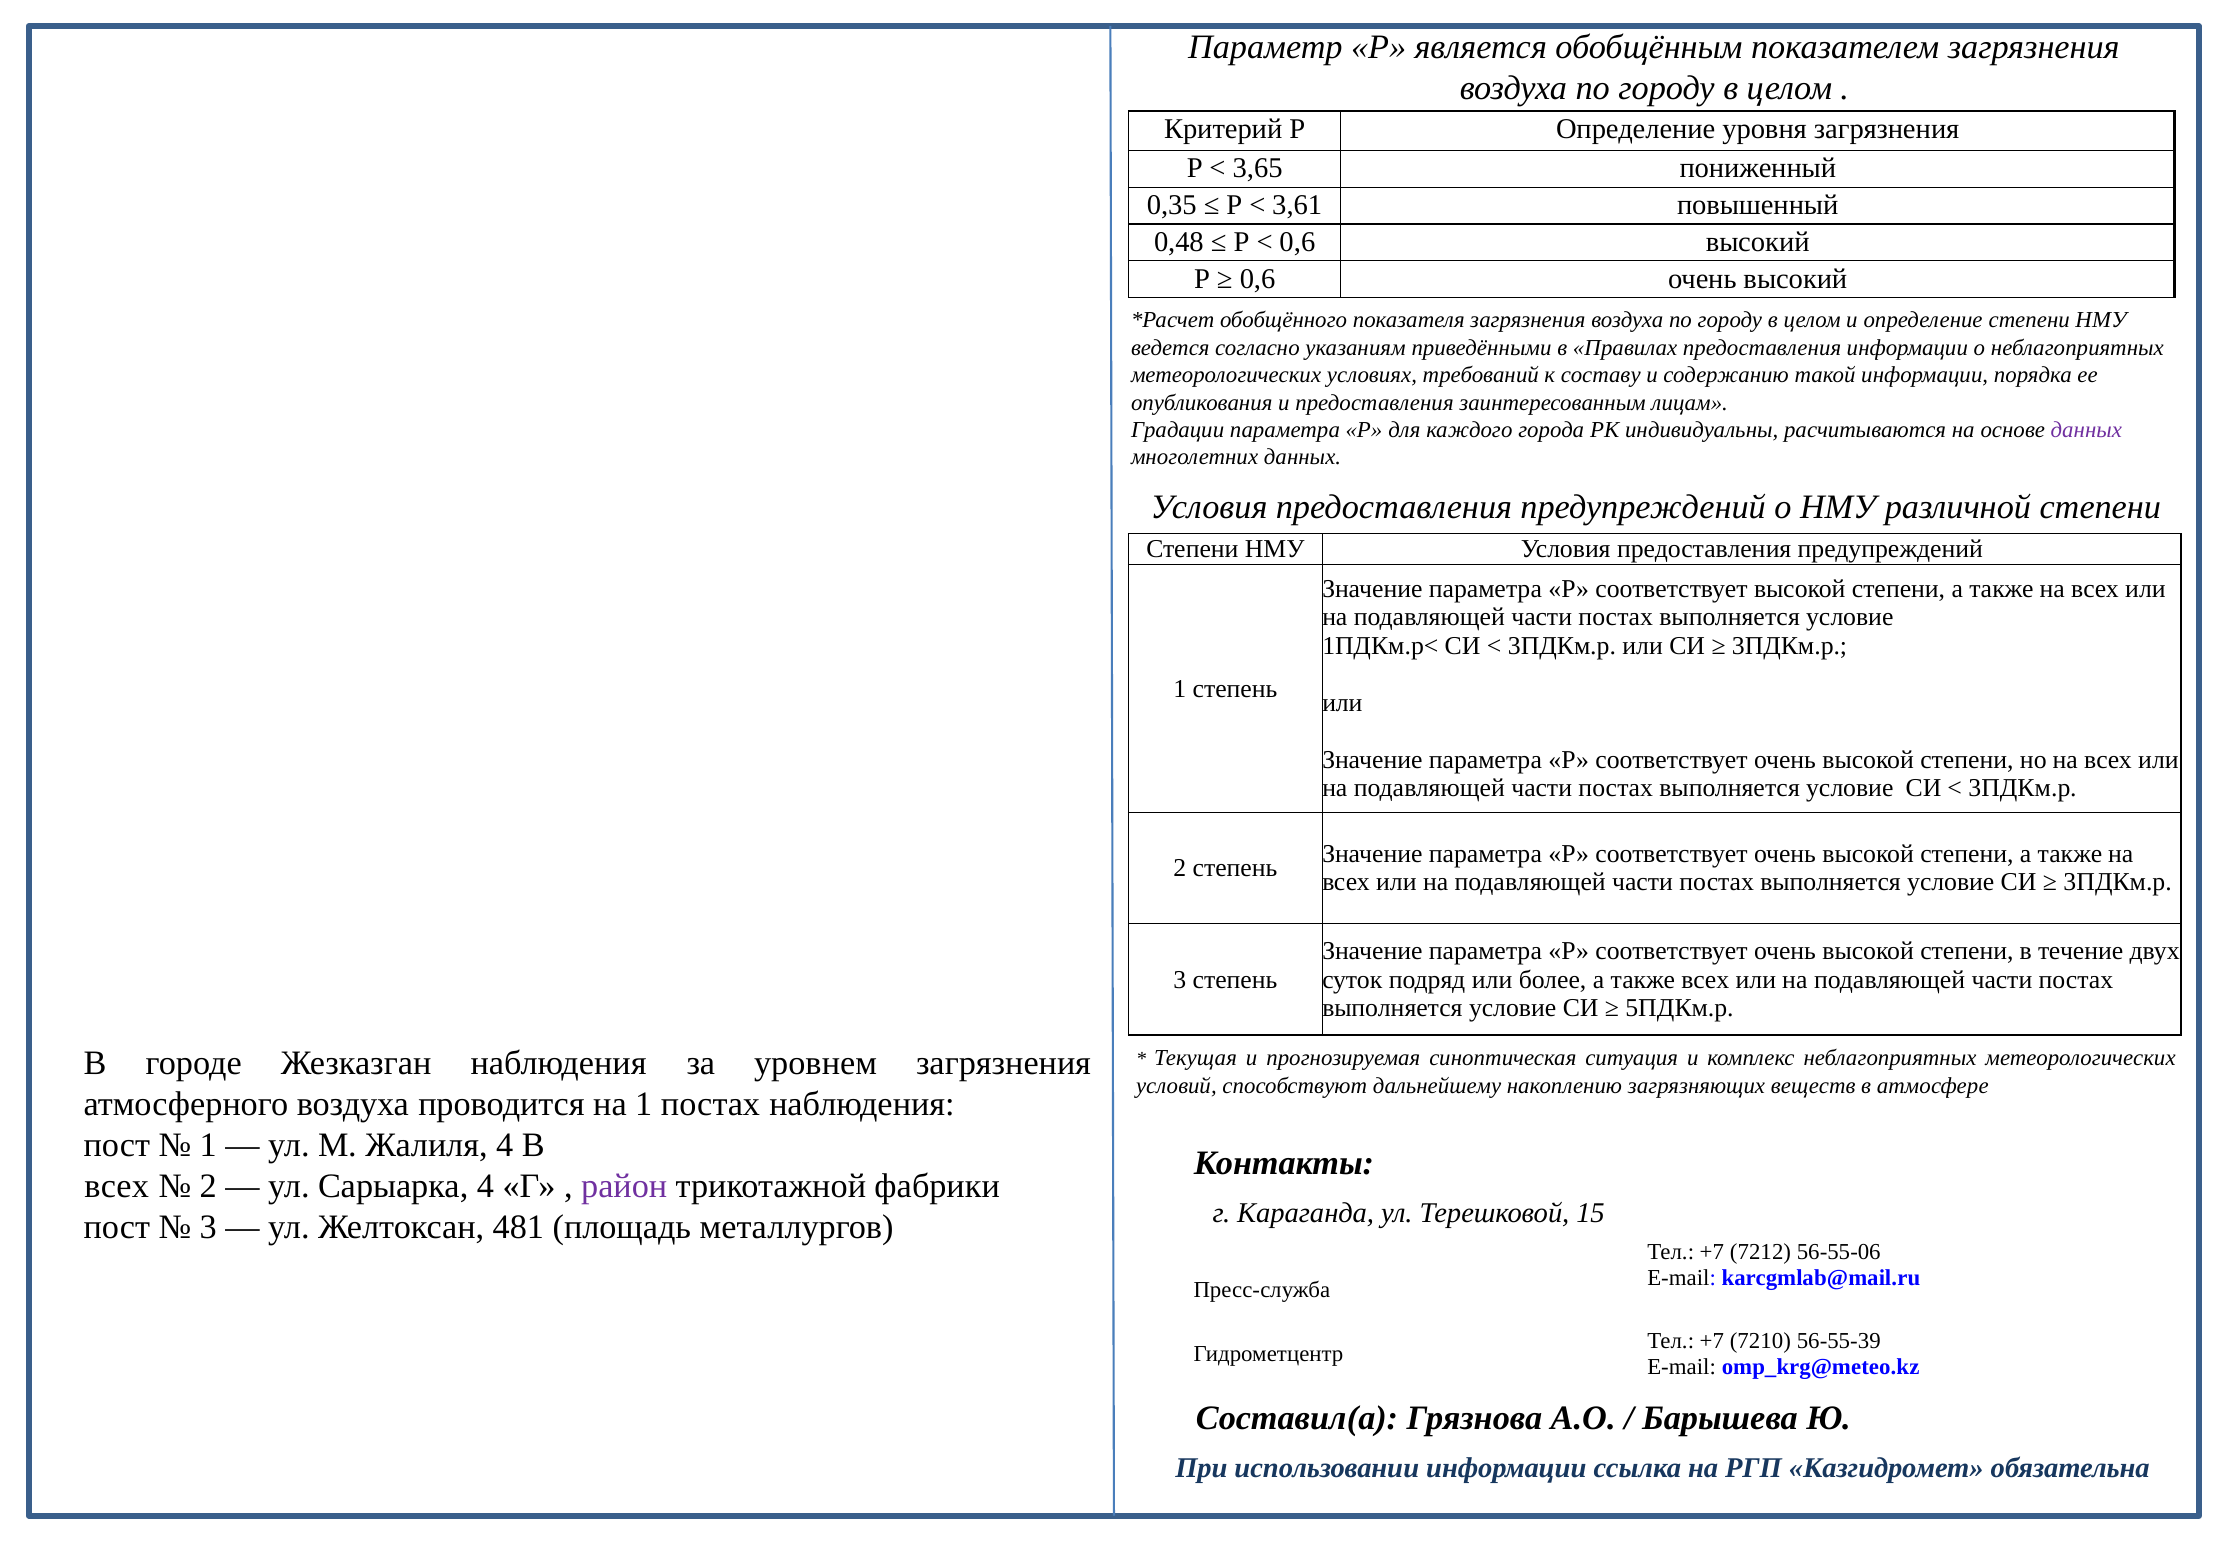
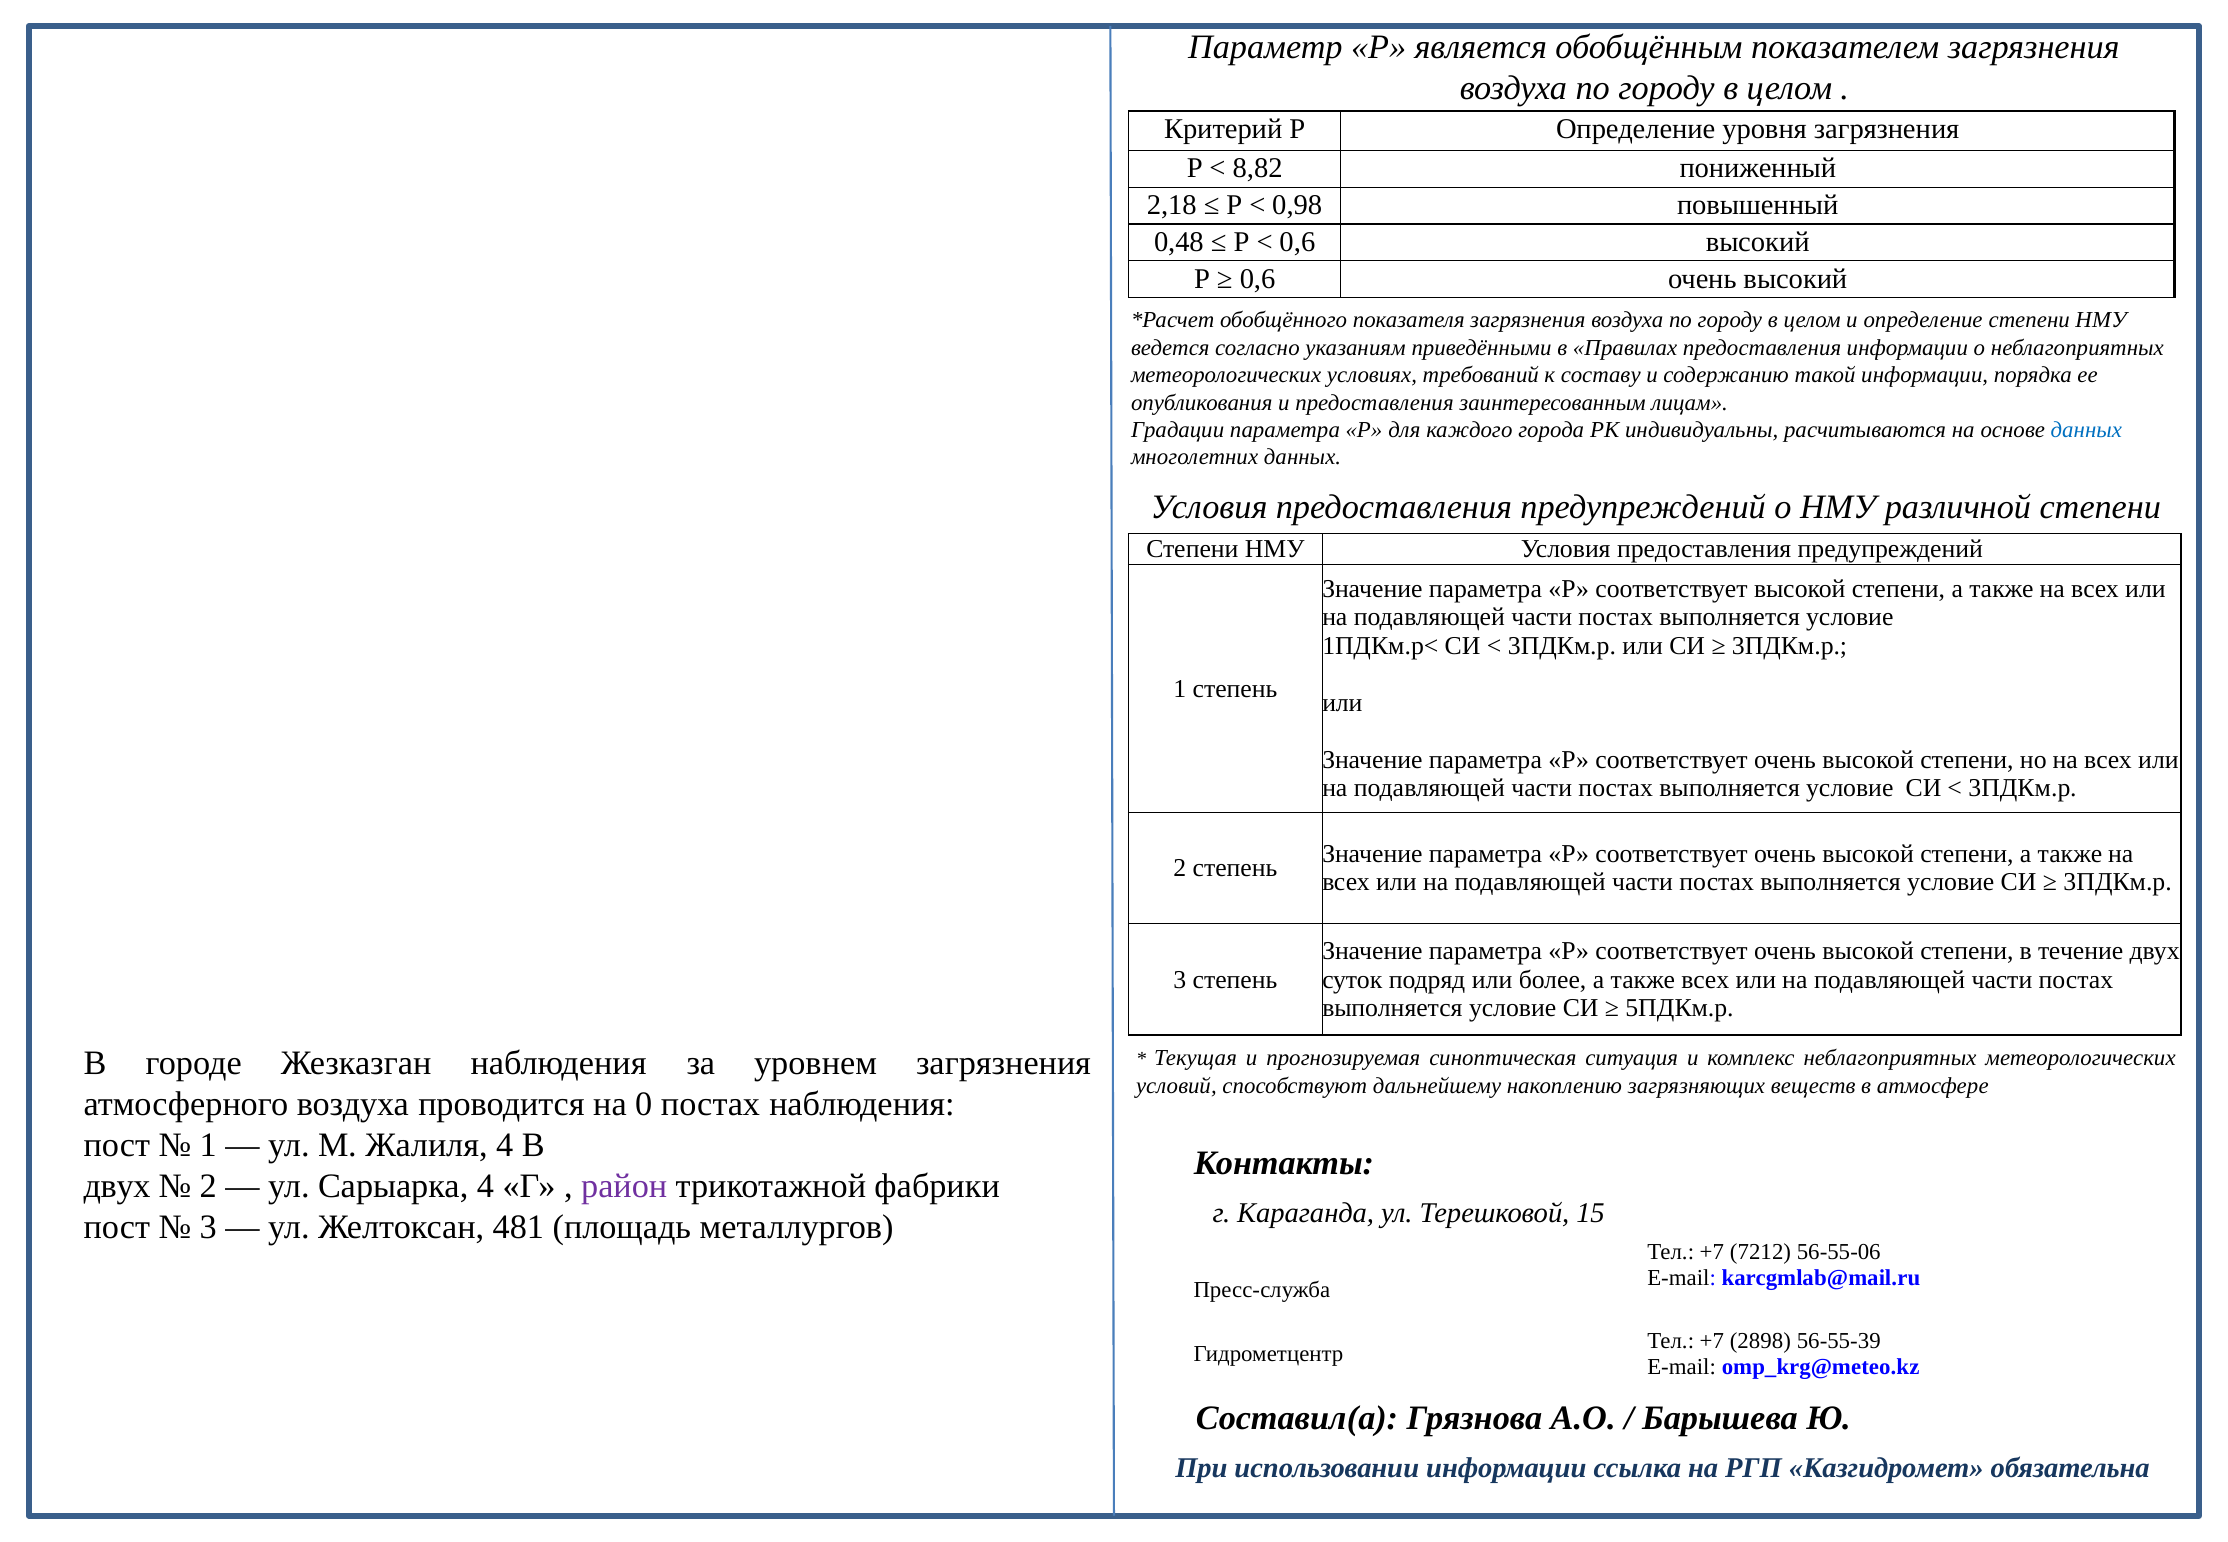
3,65: 3,65 -> 8,82 (1258, 169)
0,35: 0,35 -> 2,18 (1172, 205)
3,61: 3,61 -> 0,98 (1297, 205)
данных colour: purple -> blue (2086, 430)
на 1: 1 -> 0 (644, 1104)
всех: всех -> двух (117, 1187)
7210: 7210 -> 2898 (1760, 1342)
